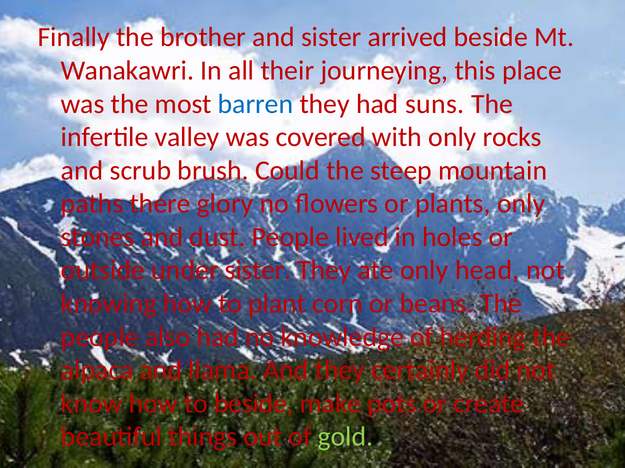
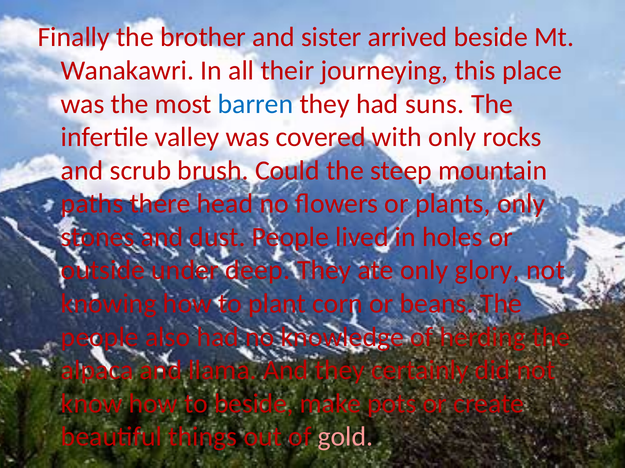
glory: glory -> head (225, 204)
under sister: sister -> deep (258, 271)
head: head -> glory (487, 271)
gold colour: light green -> pink (346, 437)
